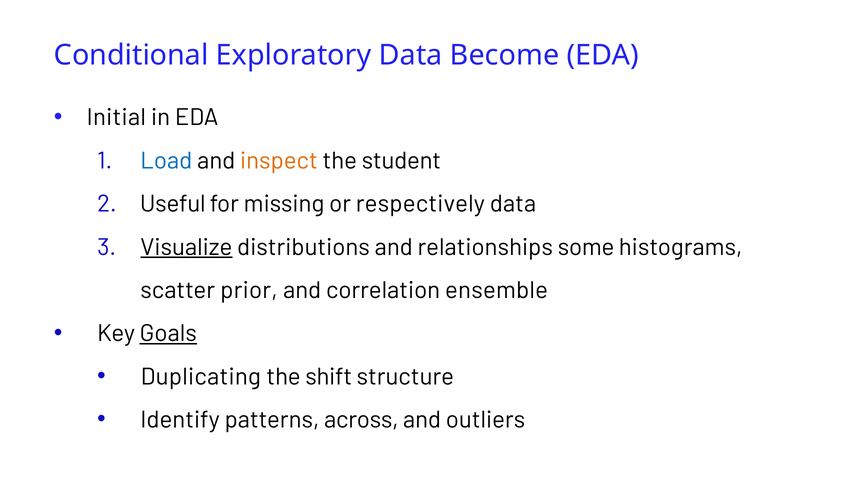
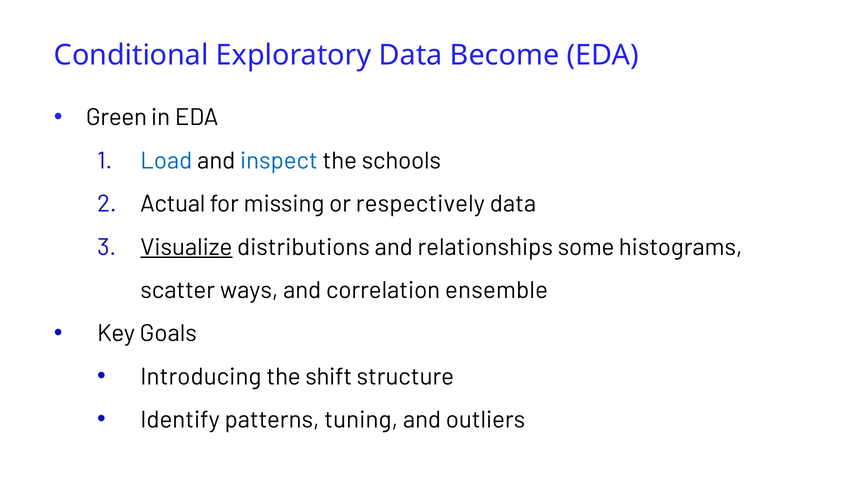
Initial: Initial -> Green (116, 117)
inspect colour: orange -> blue (279, 161)
student: student -> schools (401, 161)
Useful: Useful -> Actual (173, 204)
prior: prior -> ways (249, 290)
Goals underline: present -> none (168, 333)
Duplicating: Duplicating -> Introducing (201, 376)
across: across -> tuning (361, 419)
